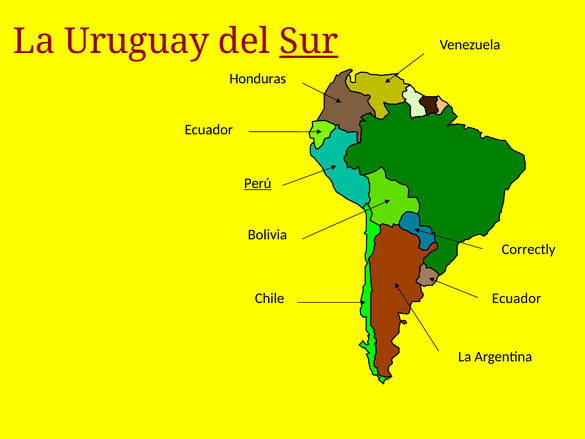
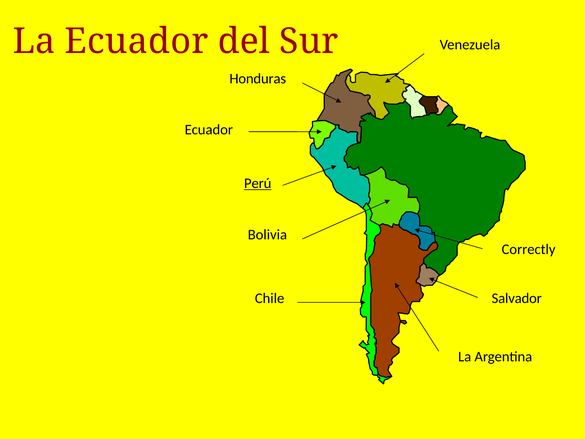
La Uruguay: Uruguay -> Ecuador (136, 41)
Sur underline: present -> none (309, 41)
Chile Ecuador: Ecuador -> Salvador (517, 298)
